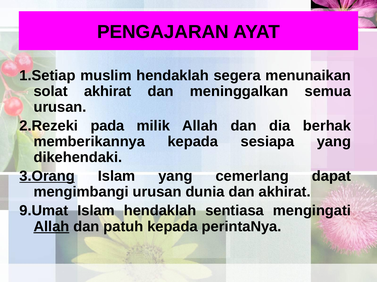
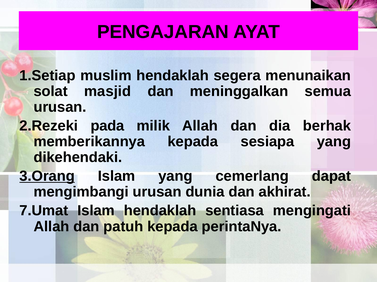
solat akhirat: akhirat -> masjid (108, 92)
9.Umat: 9.Umat -> 7.Umat (44, 211)
Allah underline: present -> none (51, 227)
